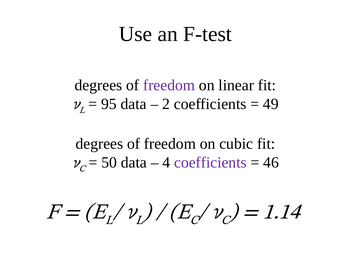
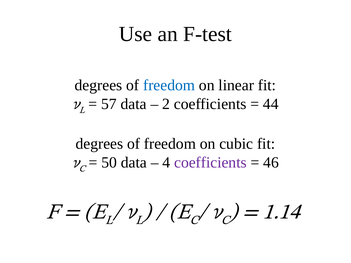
freedom colour: purple -> blue (169, 85)
95: 95 -> 57 (109, 104)
49: 49 -> 44 (271, 104)
